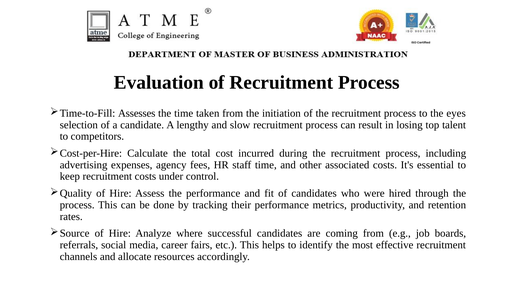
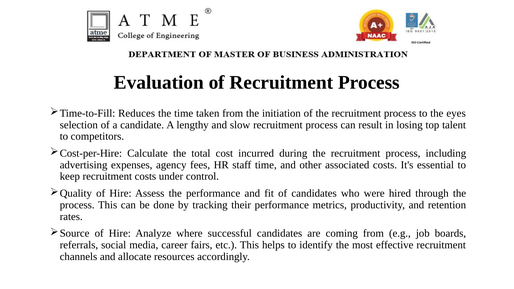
Assesses: Assesses -> Reduces (137, 113)
